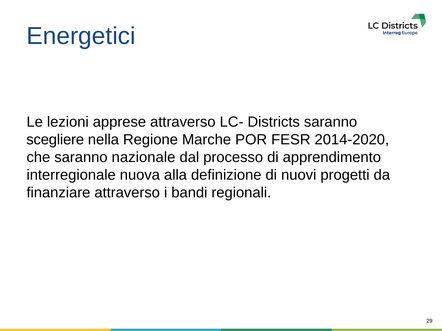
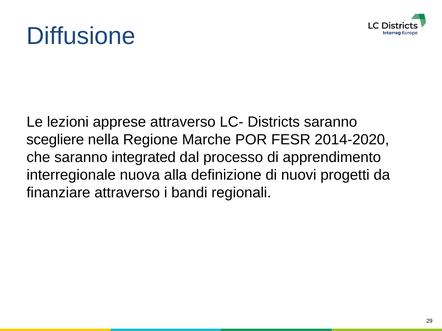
Energetici: Energetici -> Diffusione (81, 36)
nazionale: nazionale -> integrated (144, 158)
